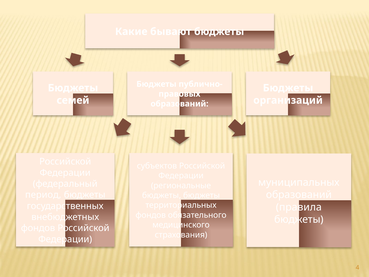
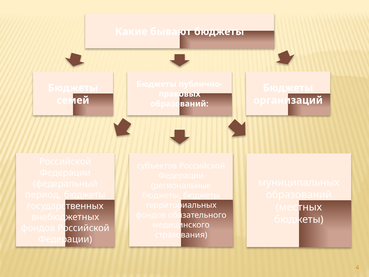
правила: правила -> местных (299, 207)
